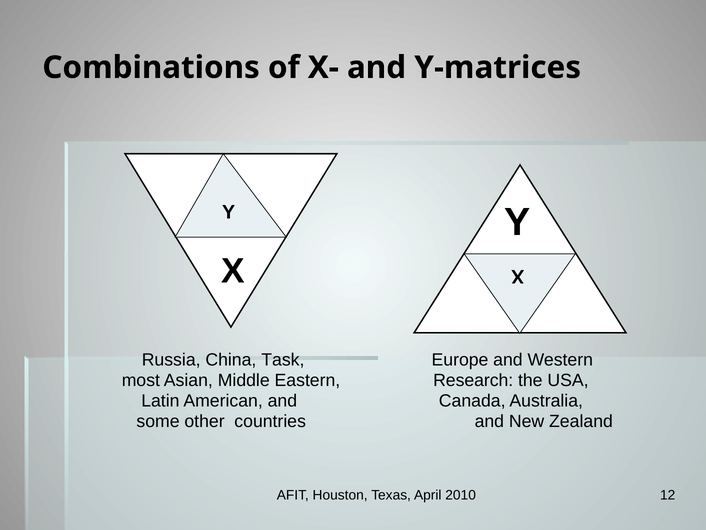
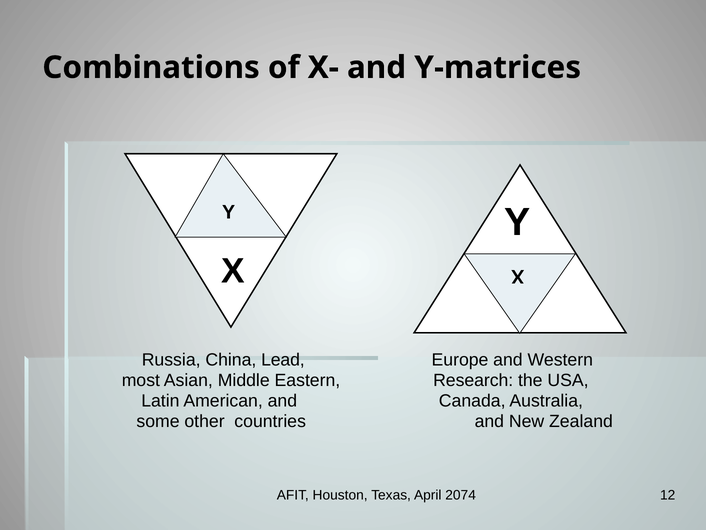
Task: Task -> Lead (283, 359)
2010: 2010 -> 2074 (461, 495)
